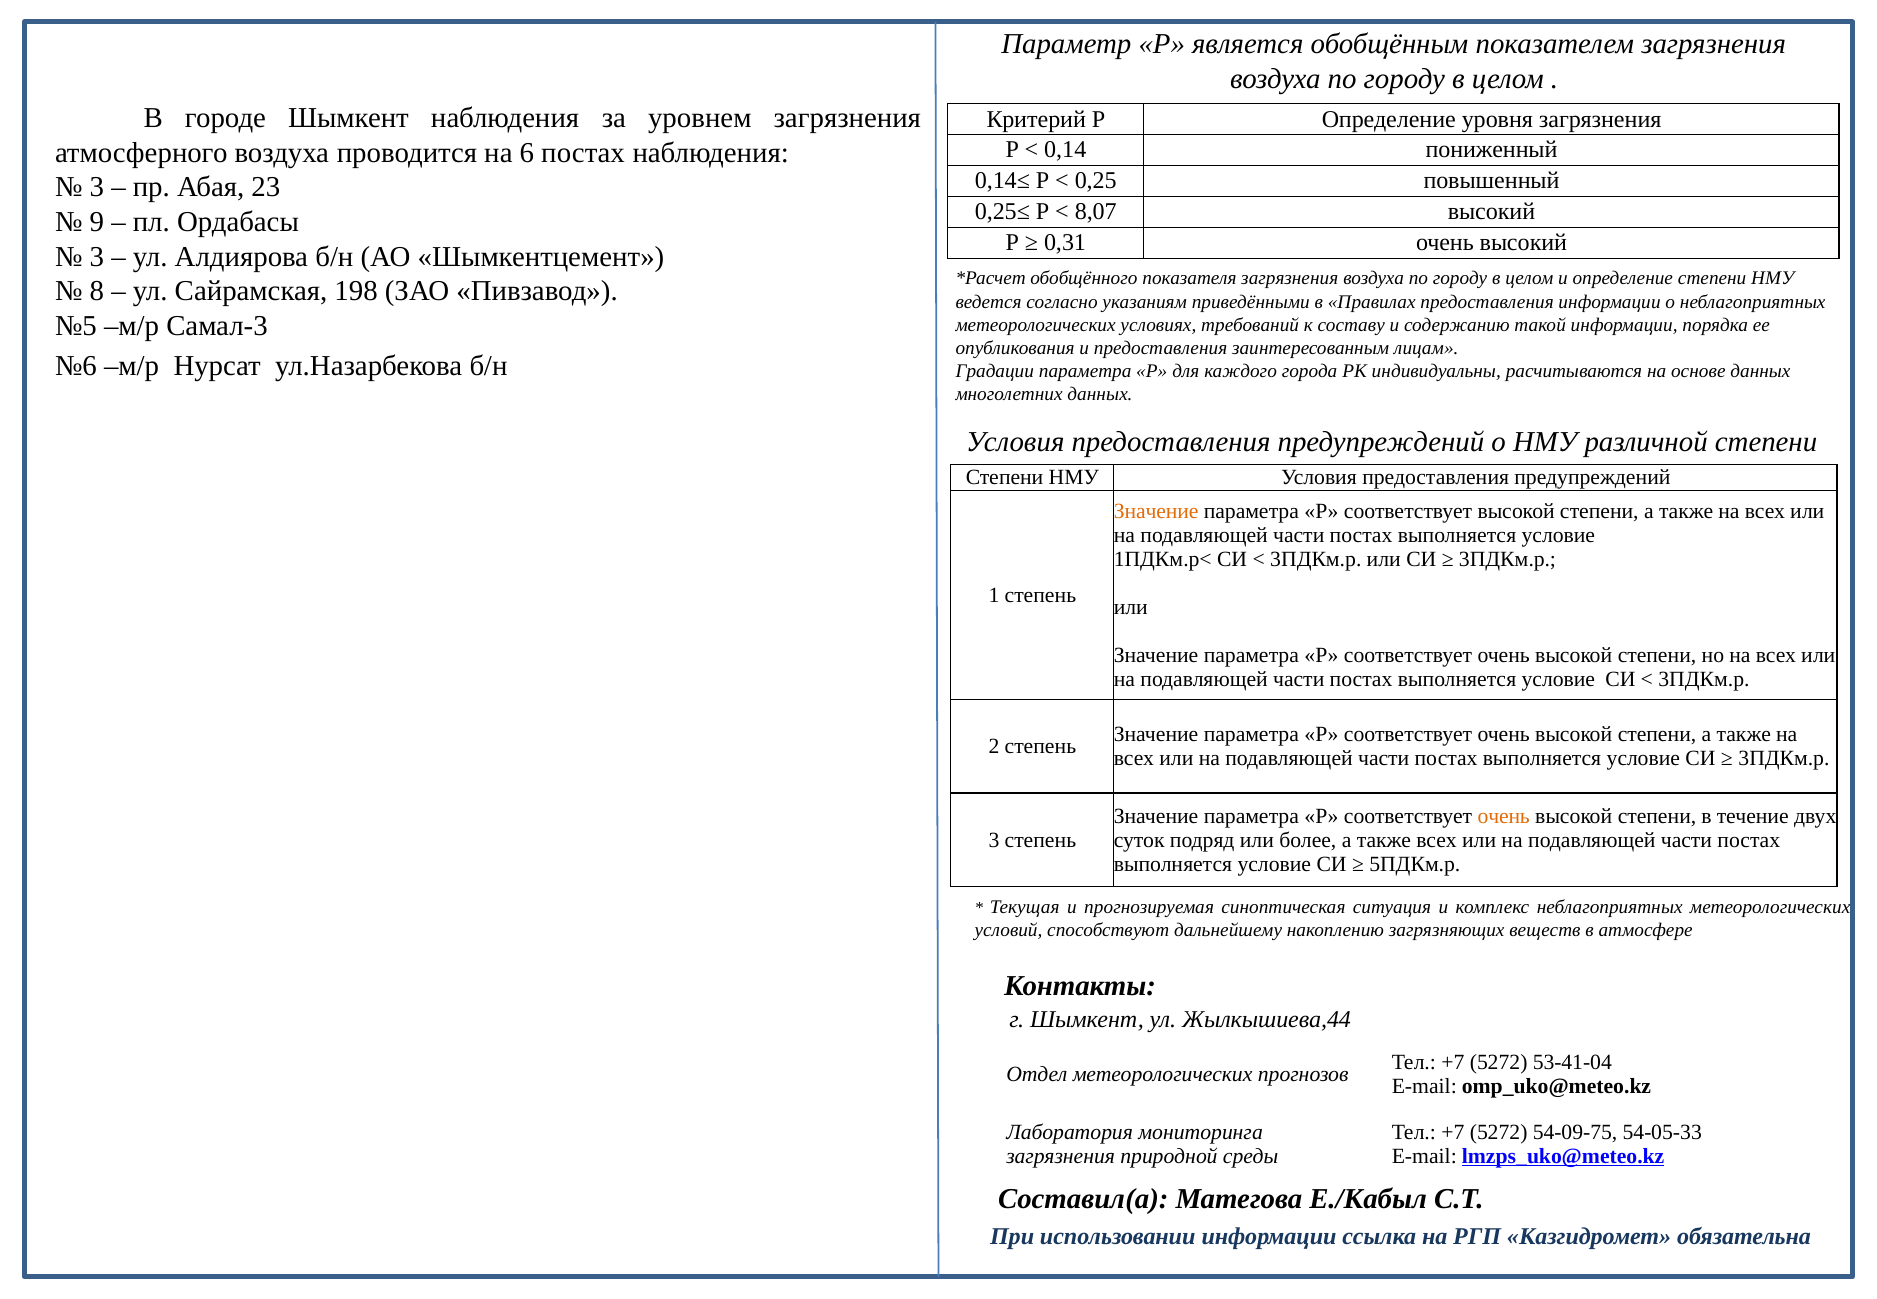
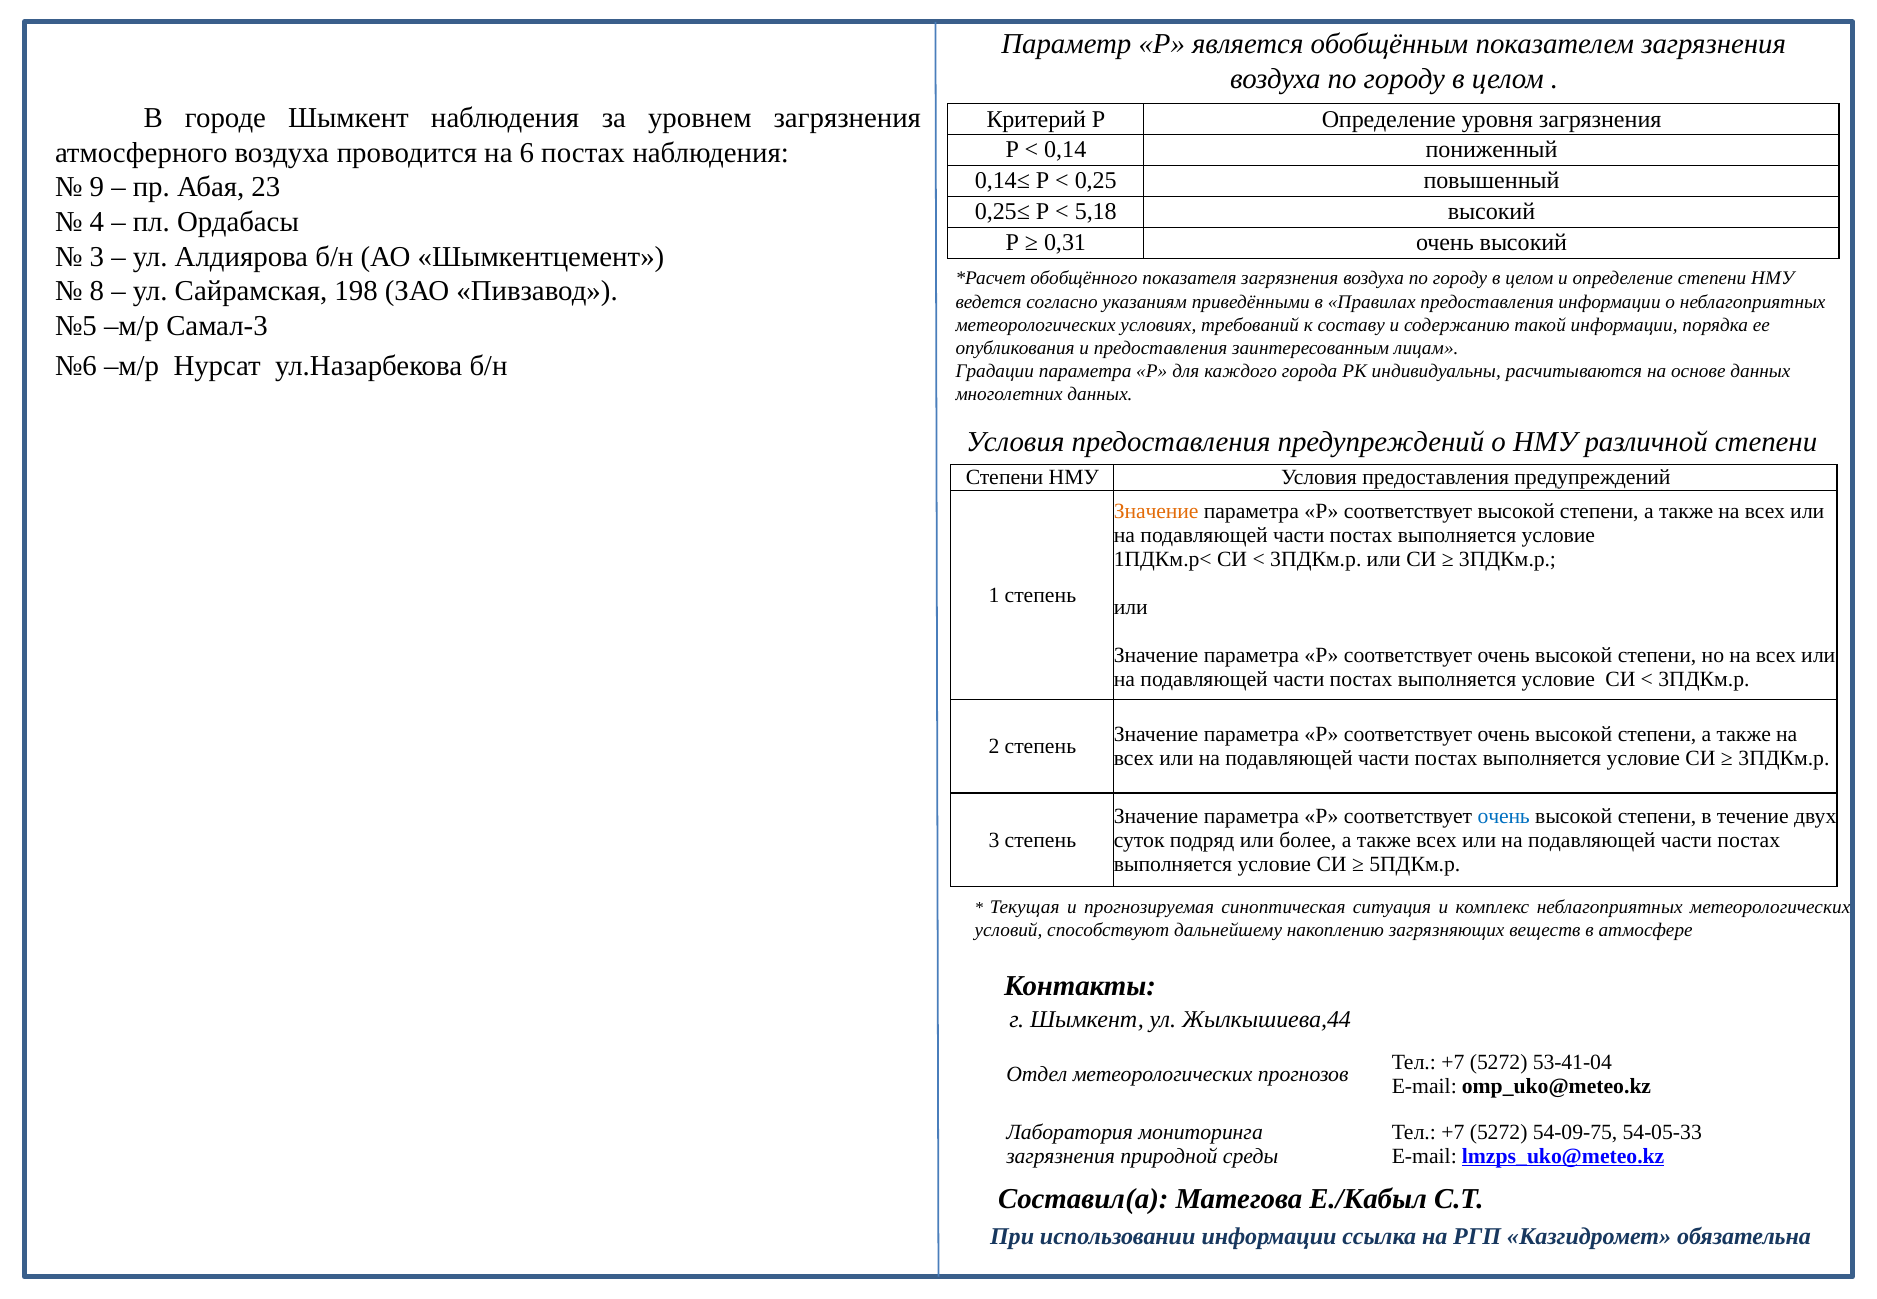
3: 3 -> 9 (97, 187)
8,07: 8,07 -> 5,18 (1096, 212)
9: 9 -> 4 (97, 222)
очень colour: orange -> blue (1504, 816)
